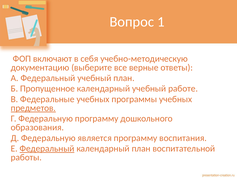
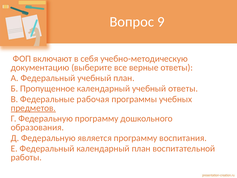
1: 1 -> 9 (161, 22)
учебный работе: работе -> ответы (183, 88)
Федеральные учебных: учебных -> рабочая (93, 99)
Федеральный underline: present -> none (47, 148)
